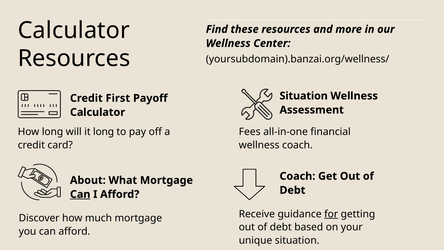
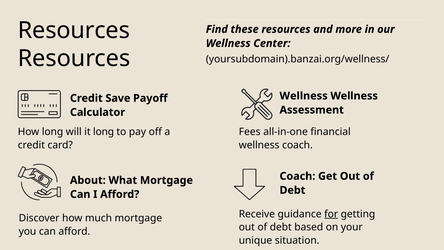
Calculator: Calculator -> Resources (74, 30)
Situation: Situation -> Wellness (304, 96)
First: First -> Save (118, 98)
Can underline: present -> none (80, 194)
